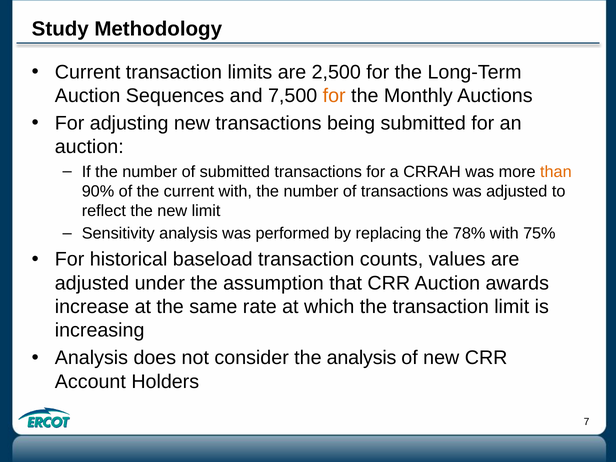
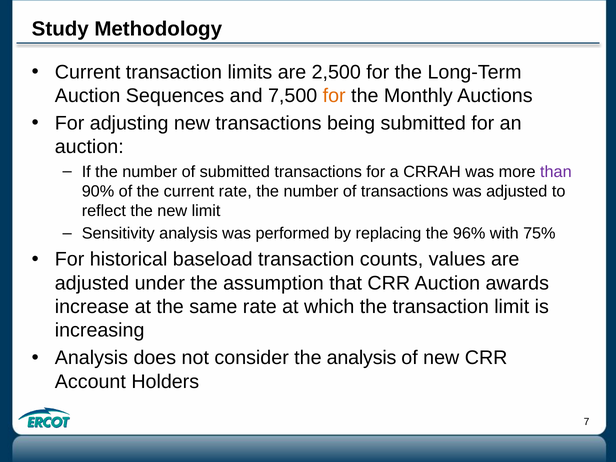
than colour: orange -> purple (556, 172)
current with: with -> rate (235, 191)
78%: 78% -> 96% (469, 234)
